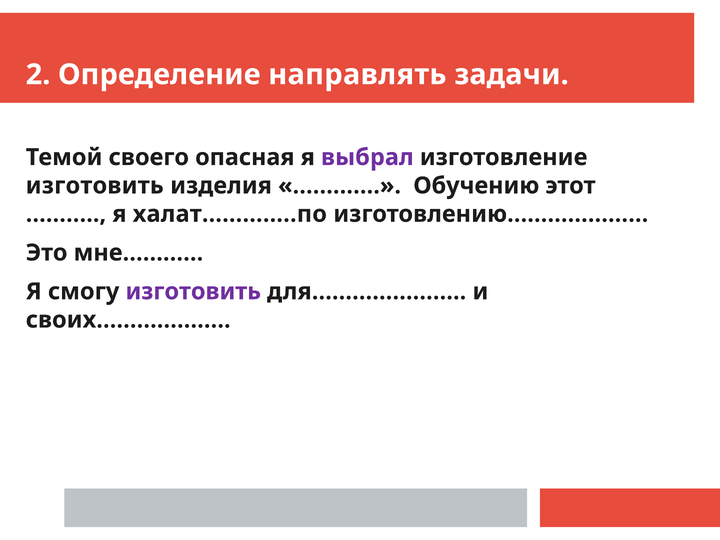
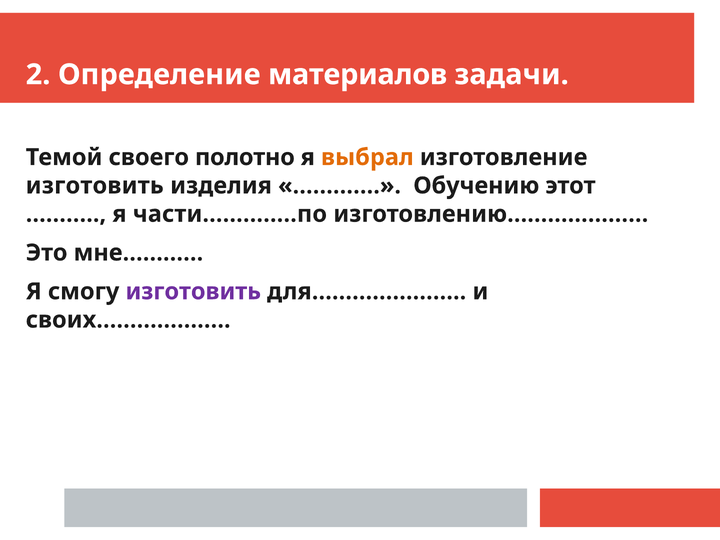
направлять: направлять -> материалов (358, 75)
опасная: опасная -> полотно (245, 157)
выбрал colour: purple -> orange (367, 157)
халат…………..по: халат…………..по -> части…………..по (230, 214)
